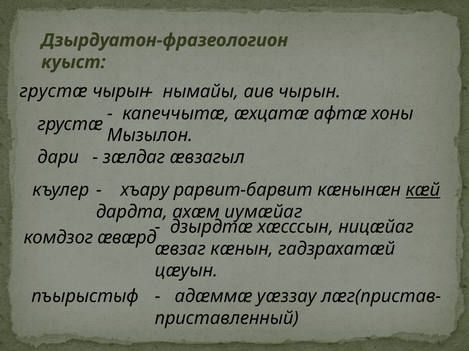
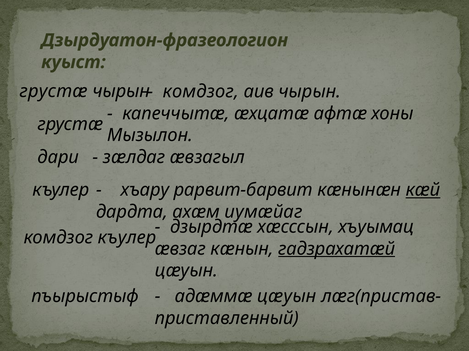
нымайы: нымайы -> комдзог (201, 92)
ницæйаг: ницæйаг -> хъуымац (376, 227)
комдзог æвæрд: æвæрд -> къулер (127, 238)
гадзрахатæй underline: none -> present (337, 249)
адæммæ уæззау: уæззау -> цæуын (287, 297)
